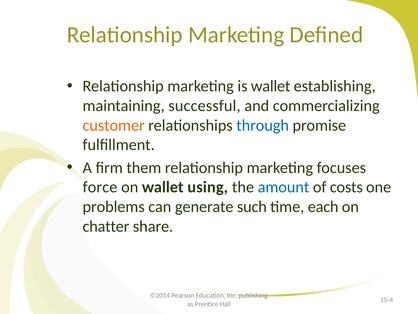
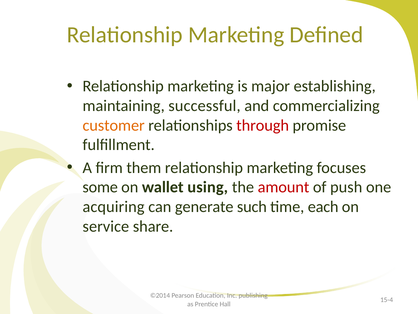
is wallet: wallet -> major (271, 86)
through colour: blue -> red (263, 125)
force: force -> some (100, 187)
amount colour: blue -> red (284, 187)
costs: costs -> push (346, 187)
problems: problems -> acquiring (114, 206)
chatter: chatter -> service (106, 226)
